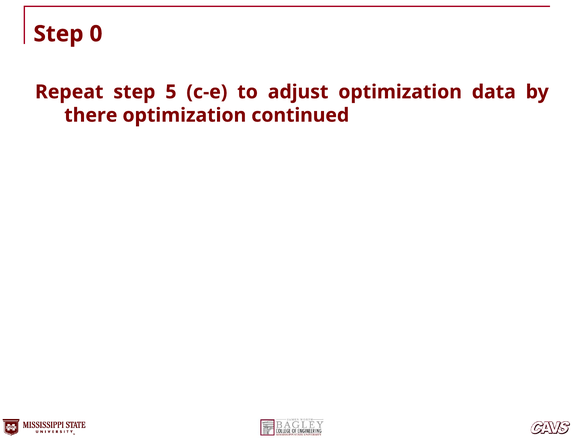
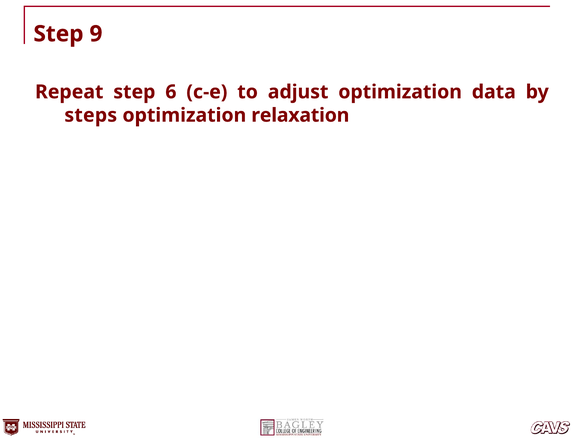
0: 0 -> 9 (96, 34)
5: 5 -> 6 (171, 92)
there: there -> steps (91, 115)
continued: continued -> relaxation (300, 115)
